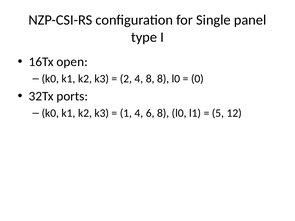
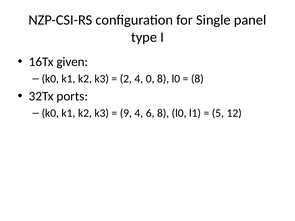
open: open -> given (72, 62)
4 8: 8 -> 0 (150, 79)
0: 0 -> 8 (197, 79)
1: 1 -> 9 (126, 113)
